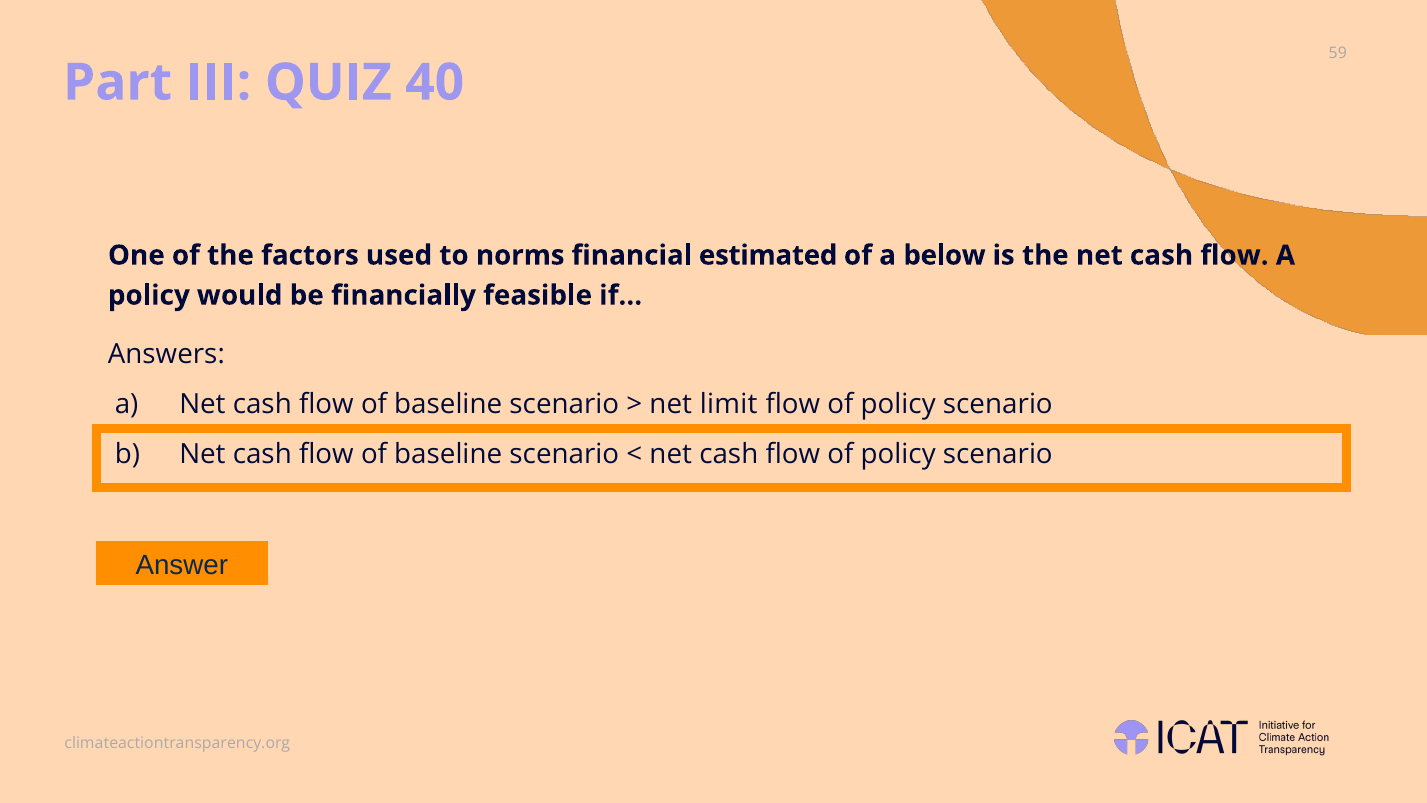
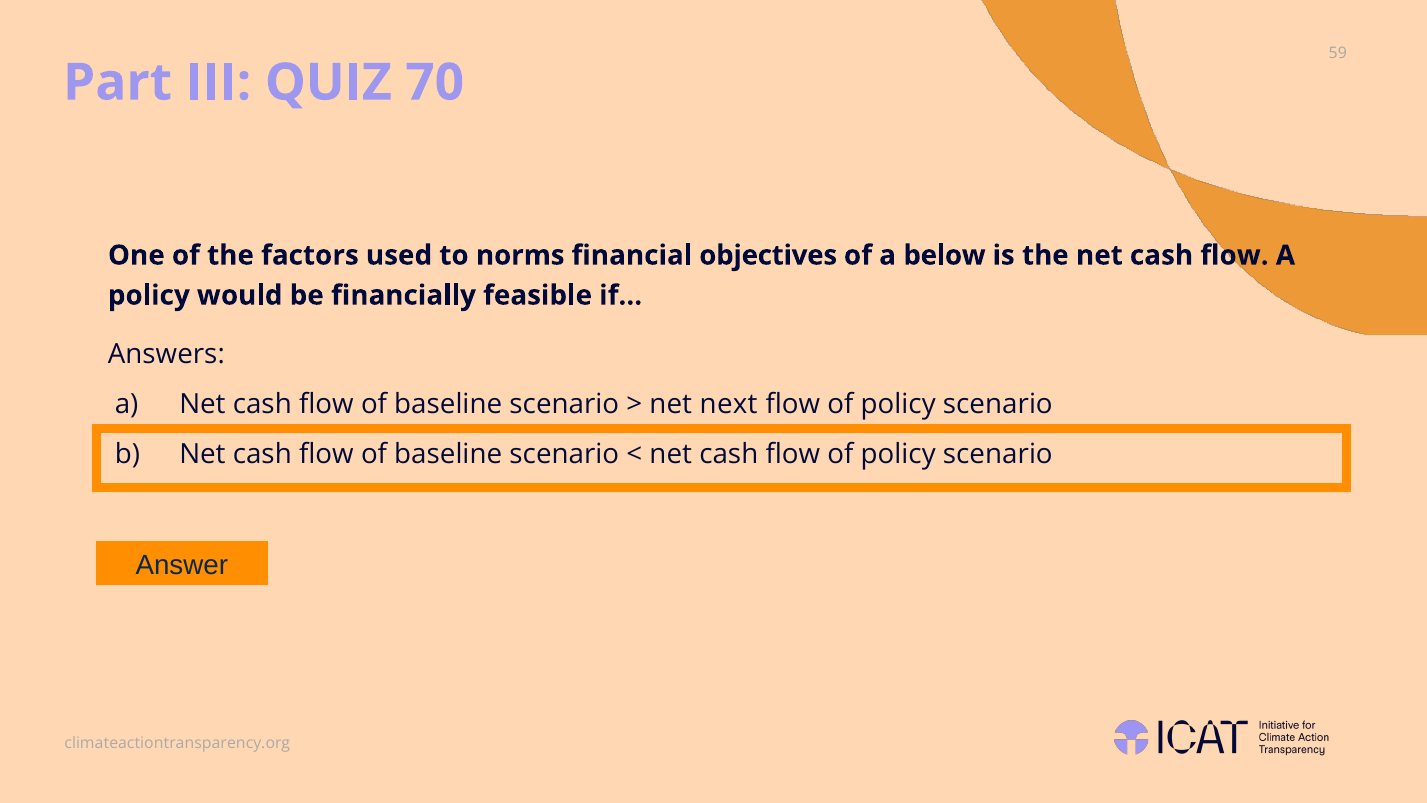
40: 40 -> 70 (435, 83)
estimated: estimated -> objectives (768, 255)
limit: limit -> next (729, 405)
